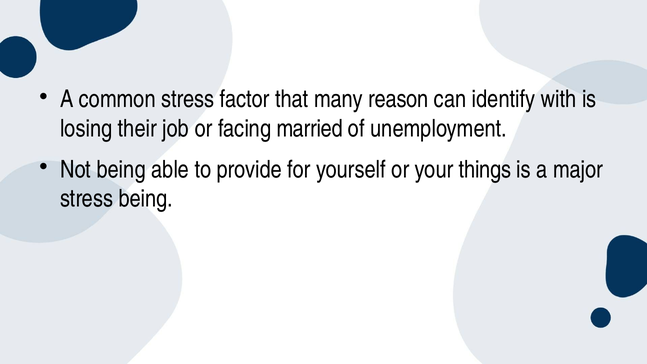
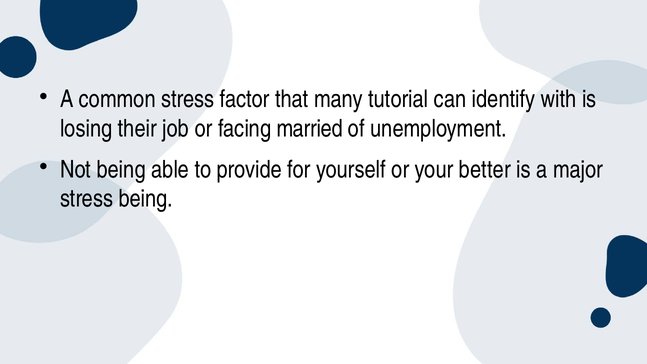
reason: reason -> tutorial (398, 99)
things: things -> better (485, 169)
